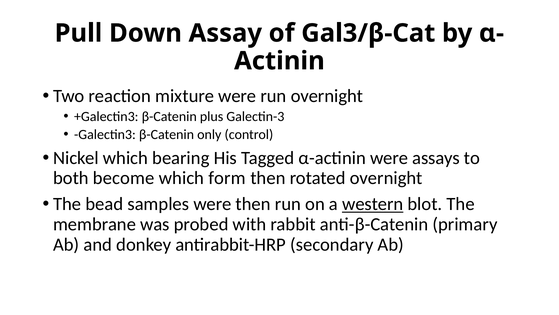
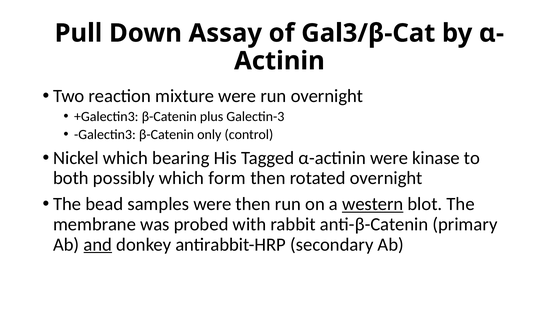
assays: assays -> kinase (436, 158)
become: become -> possibly (124, 178)
and underline: none -> present (98, 244)
